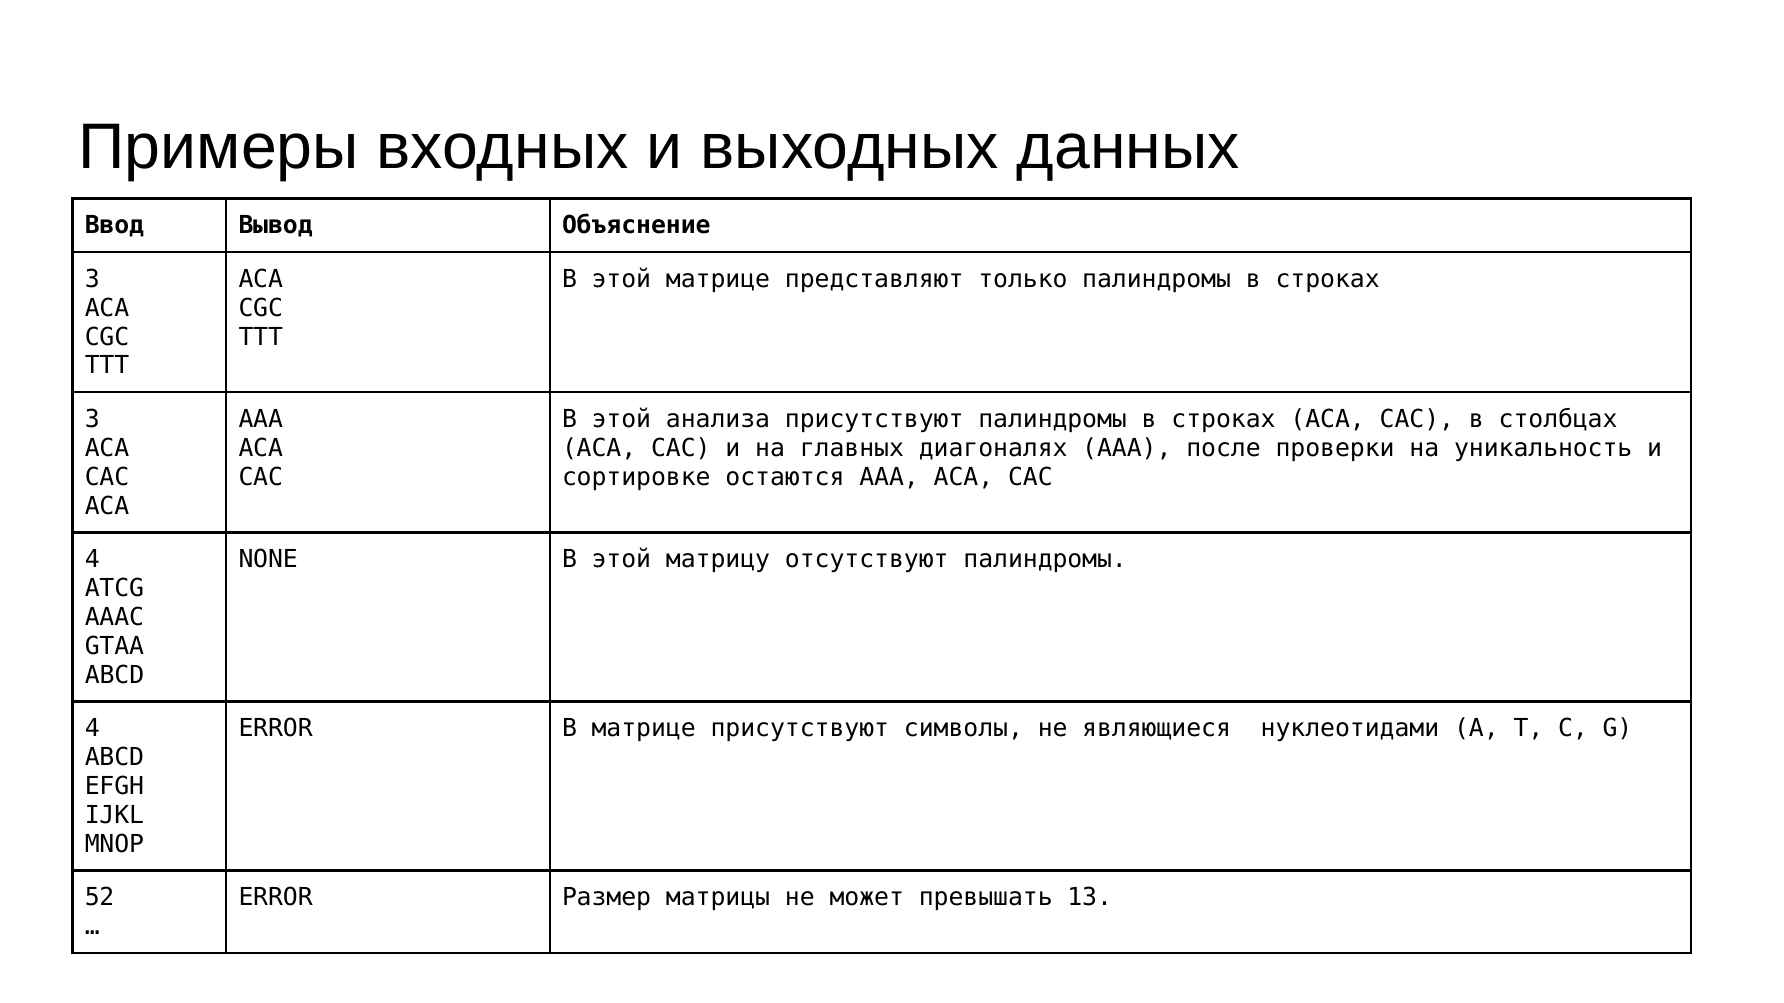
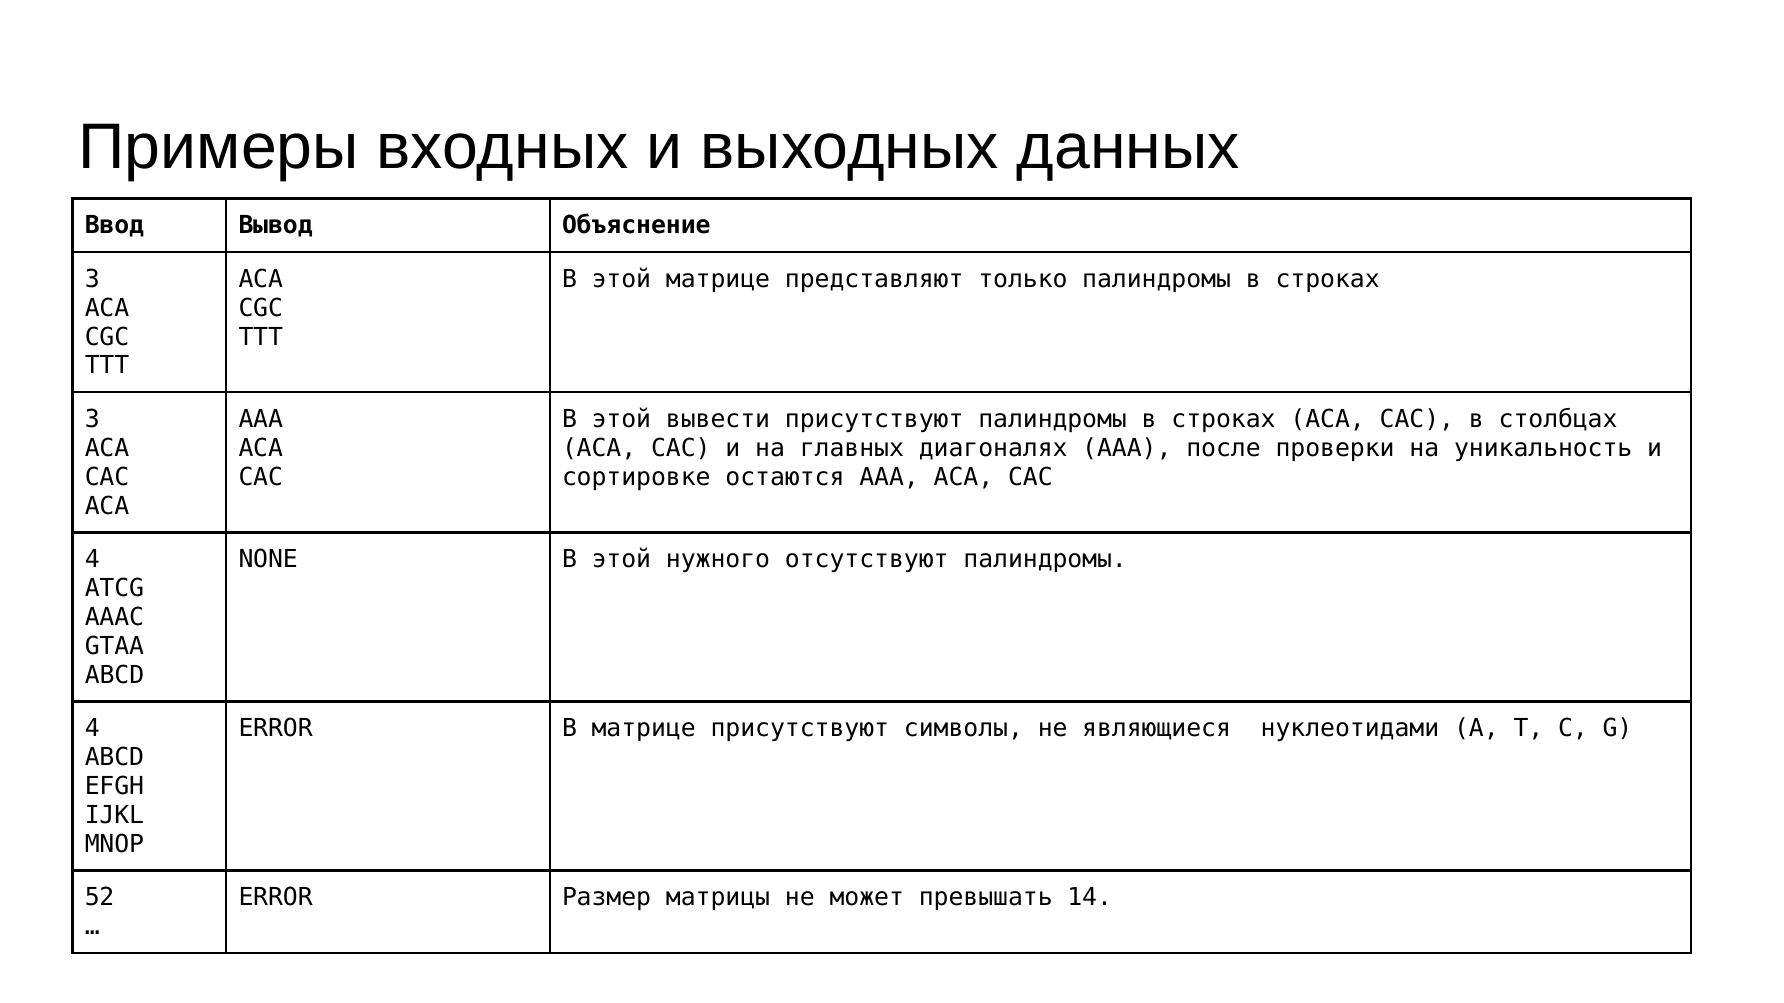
анализа: анализа -> вывести (718, 420)
матрицу: матрицу -> нужного (718, 560)
13: 13 -> 14 (1090, 898)
